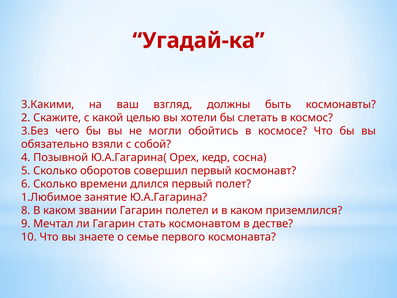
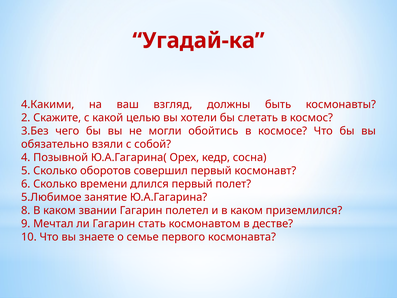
3.Какими: 3.Какими -> 4.Какими (48, 104)
1.Любимое: 1.Любимое -> 5.Любимое (51, 197)
